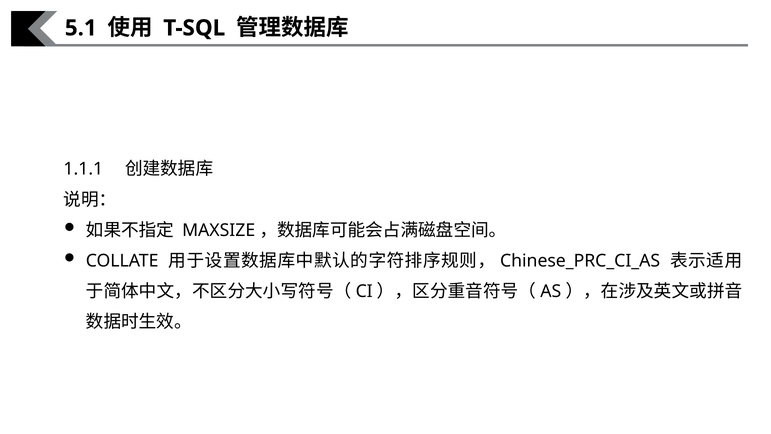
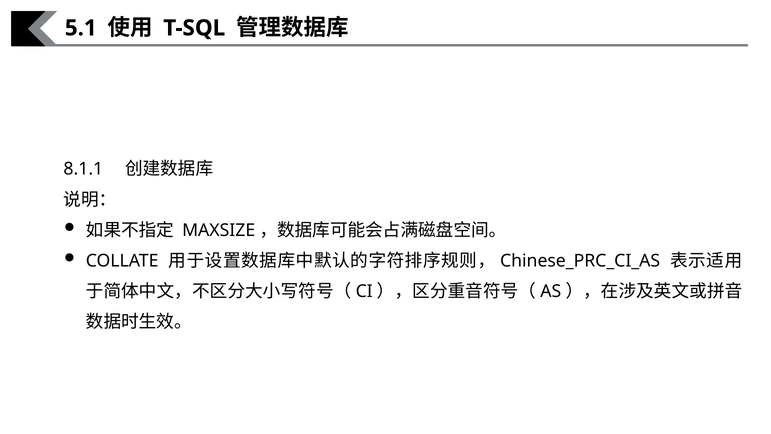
1.1.1: 1.1.1 -> 8.1.1 (83, 169)
